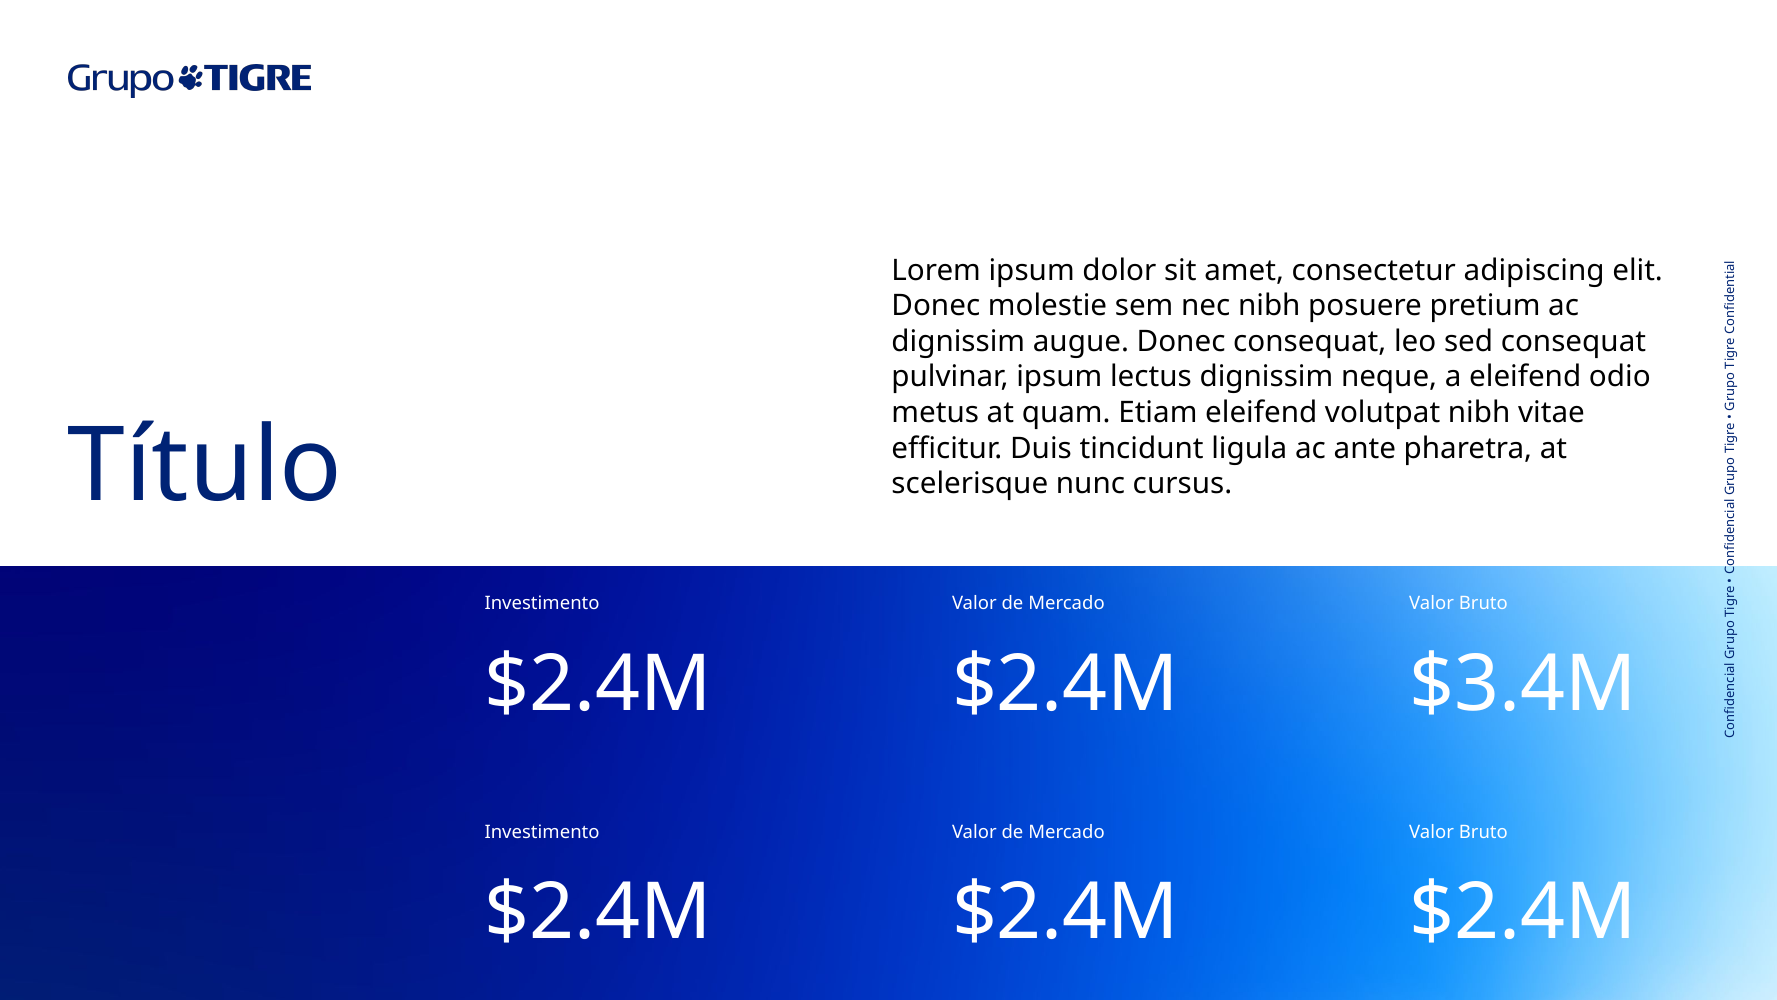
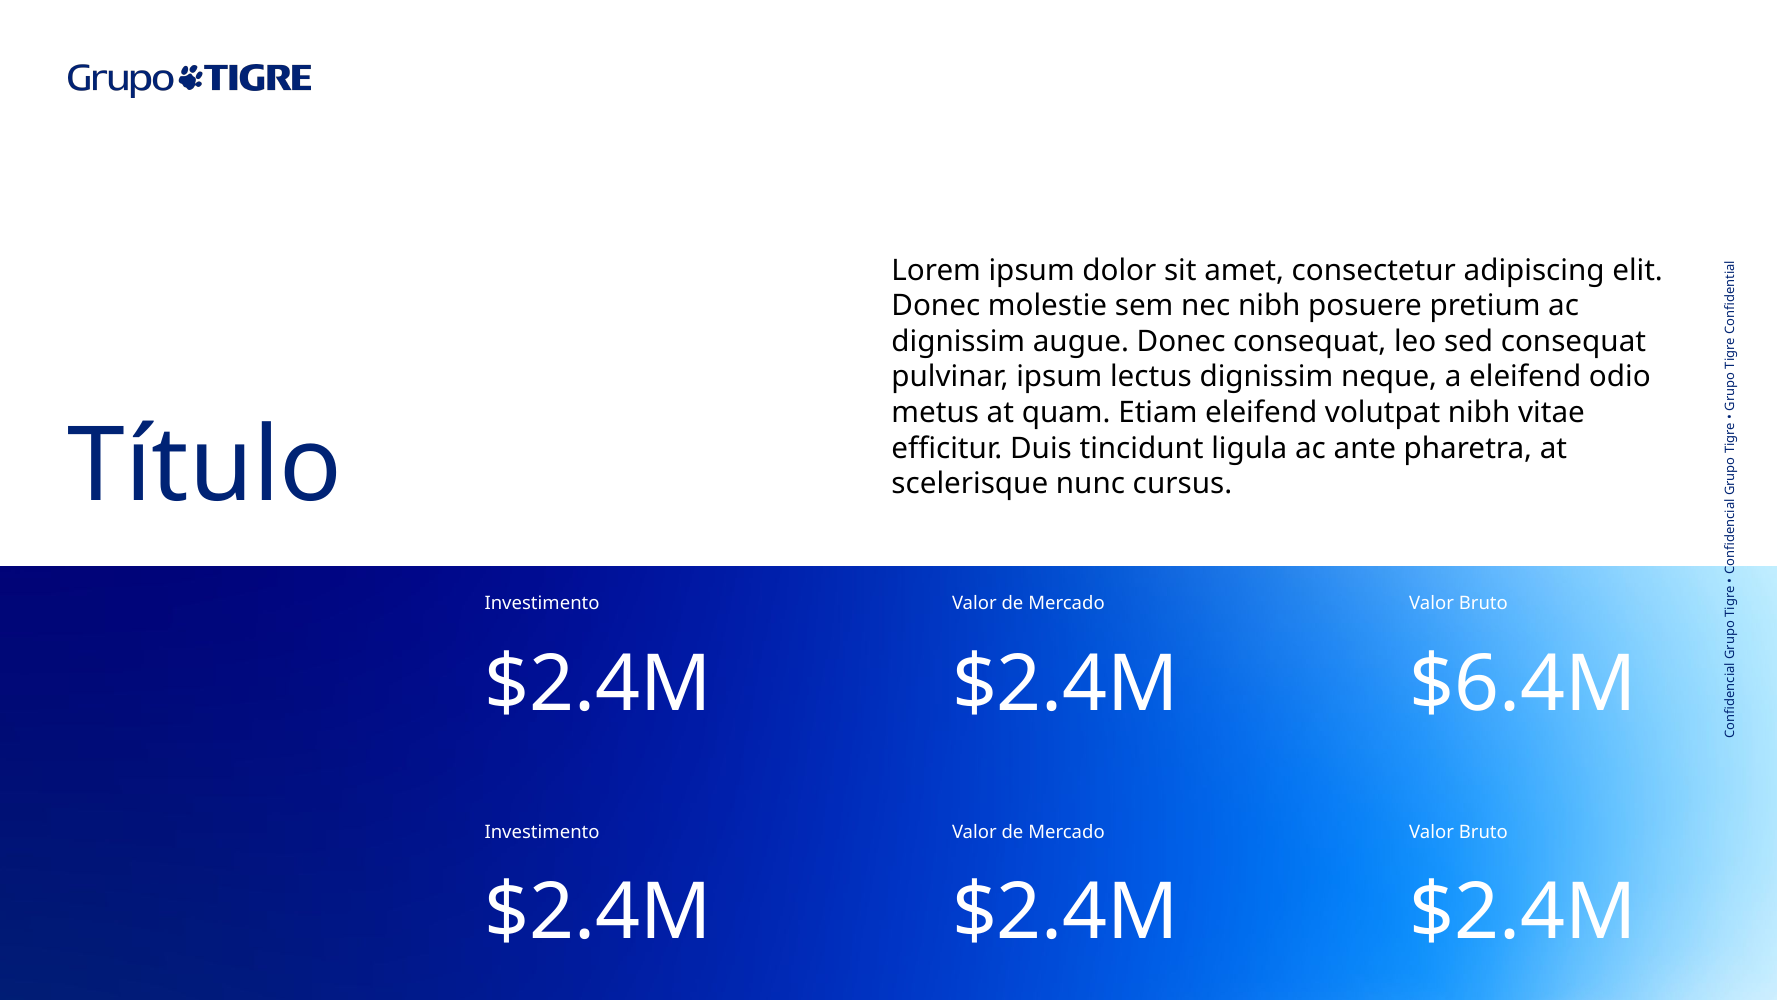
$3.4M: $3.4M -> $6.4M (1523, 684)
